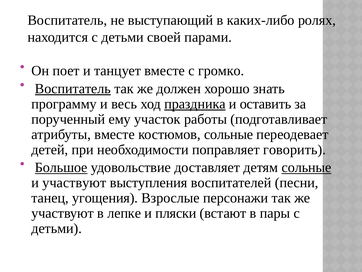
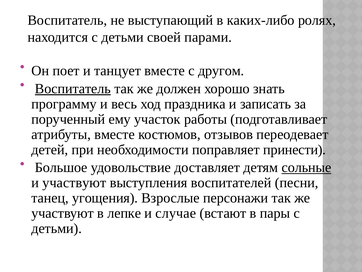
громко: громко -> другом (221, 71)
праздника underline: present -> none (195, 104)
оставить: оставить -> записать (266, 104)
костюмов сольные: сольные -> отзывов (229, 134)
говорить: говорить -> принести (295, 149)
Большое underline: present -> none (61, 167)
пляски: пляски -> случае (176, 213)
